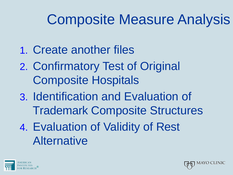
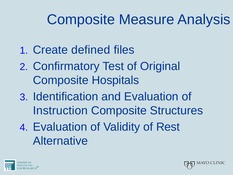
another: another -> defined (91, 50)
Trademark: Trademark -> Instruction (60, 110)
